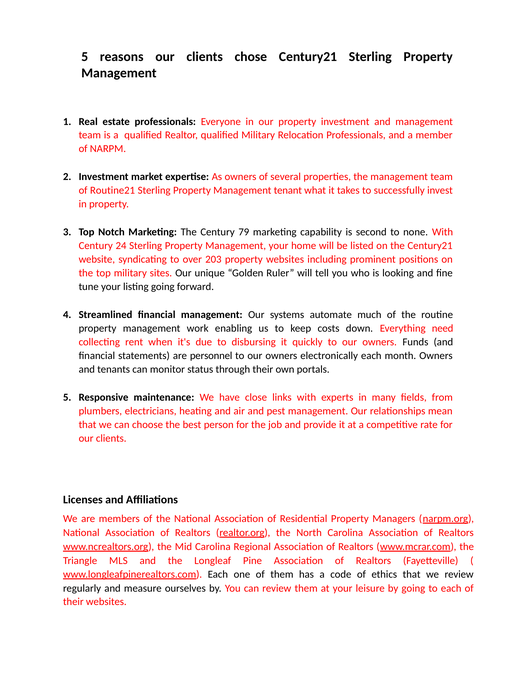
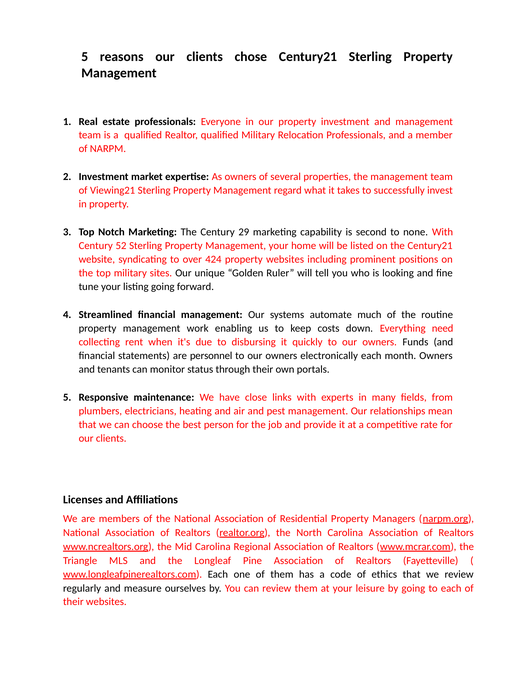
Routine21: Routine21 -> Viewing21 (113, 190)
tenant: tenant -> regard (288, 190)
79: 79 -> 29 (244, 232)
24: 24 -> 52 (121, 246)
203: 203 -> 424 (213, 259)
